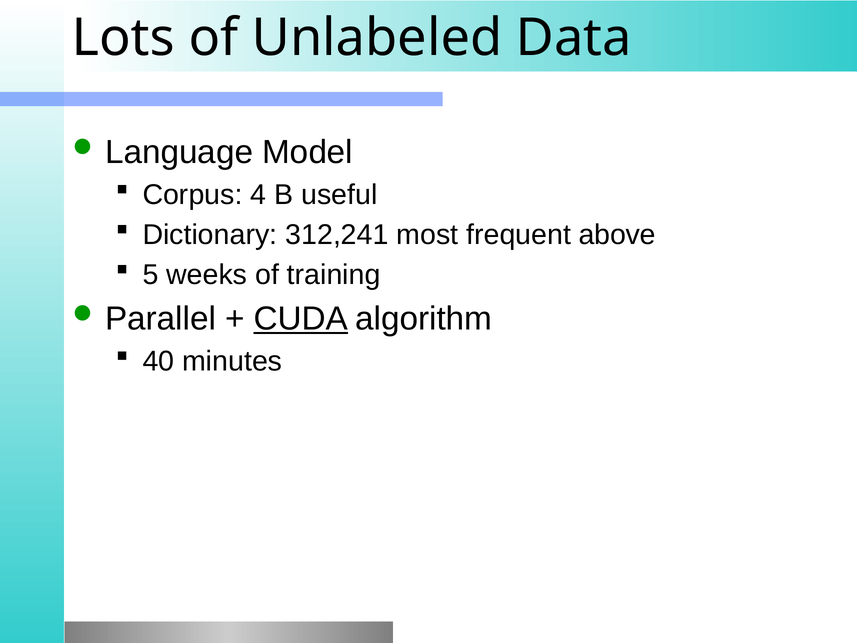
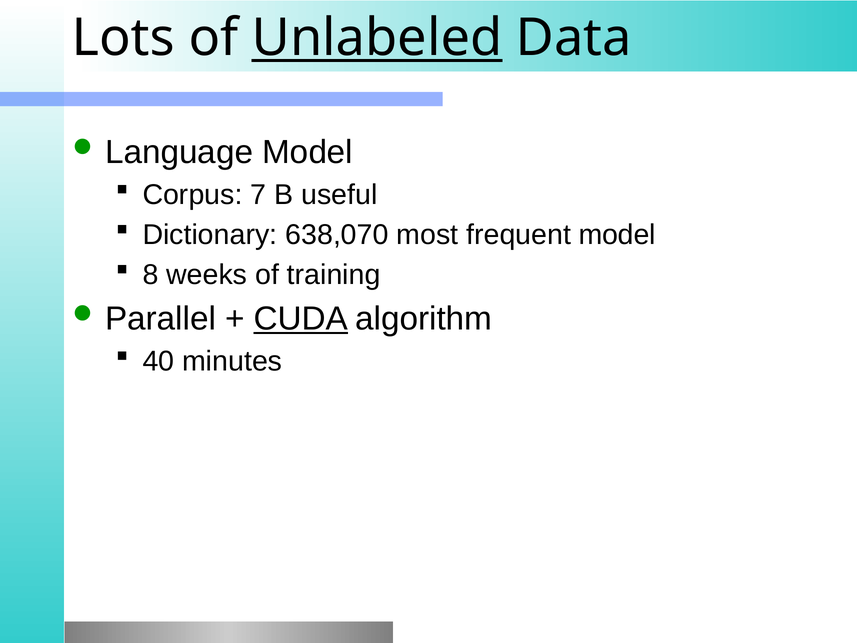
Unlabeled underline: none -> present (377, 38)
4: 4 -> 7 (258, 195)
312,241: 312,241 -> 638,070 (337, 235)
frequent above: above -> model (617, 235)
5: 5 -> 8 (150, 275)
